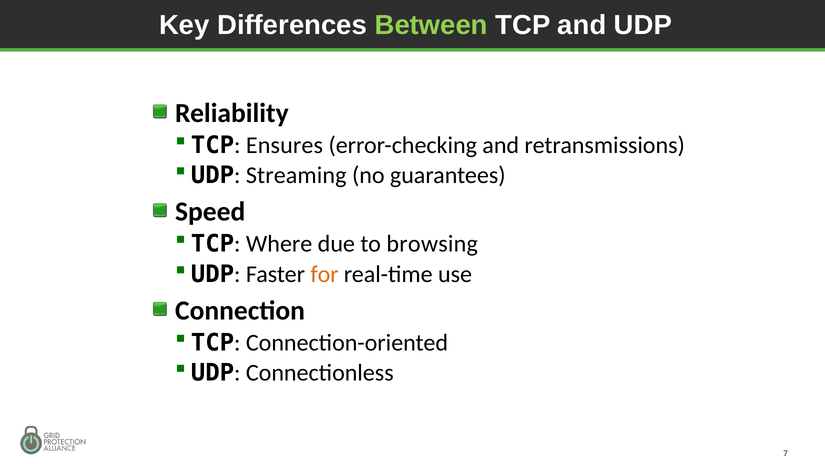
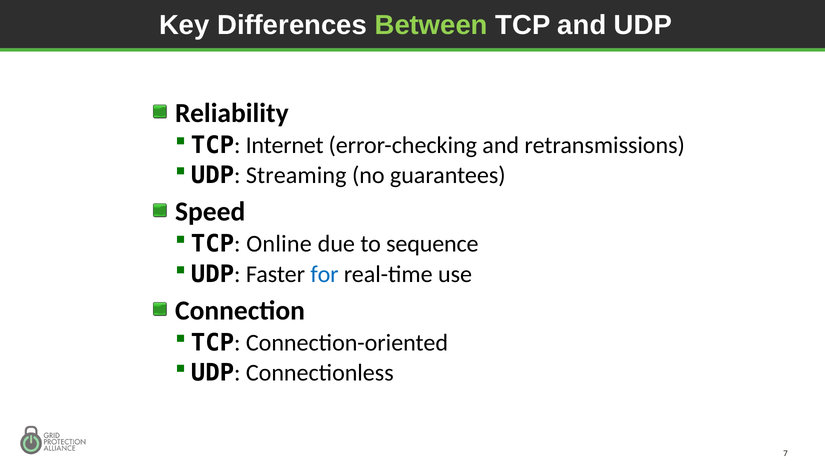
Ensures: Ensures -> Internet (285, 145)
Where: Where -> Online (279, 244)
browsing: browsing -> sequence (432, 244)
for colour: orange -> blue (325, 274)
